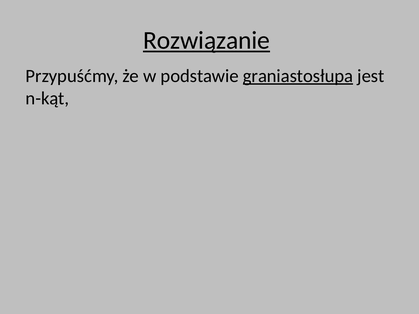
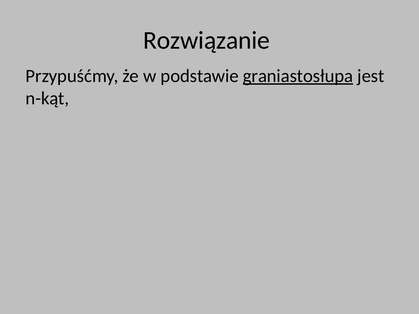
Rozwiązanie underline: present -> none (207, 41)
